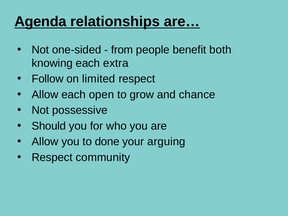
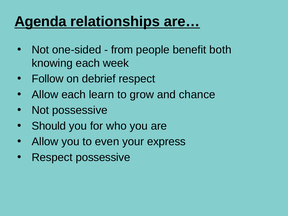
extra: extra -> week (116, 63)
limited: limited -> debrief (99, 79)
open: open -> learn (101, 95)
done: done -> even (107, 142)
arguing: arguing -> express (166, 142)
Respect community: community -> possessive (103, 157)
